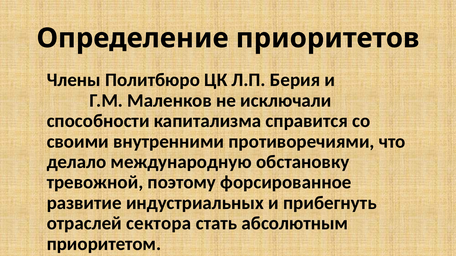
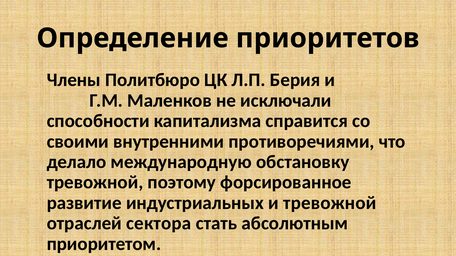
и прибегнуть: прибегнуть -> тревожной (330, 203)
